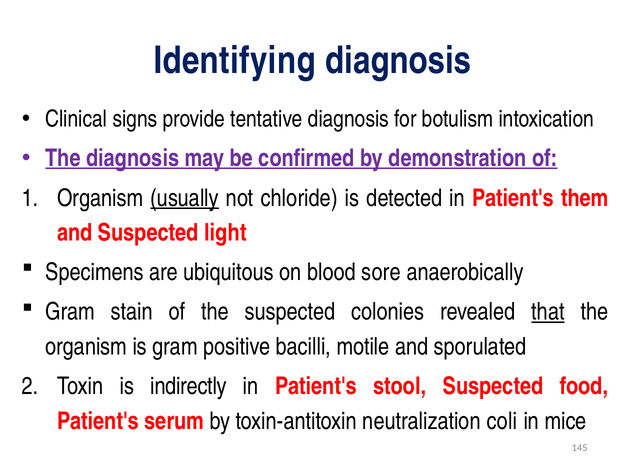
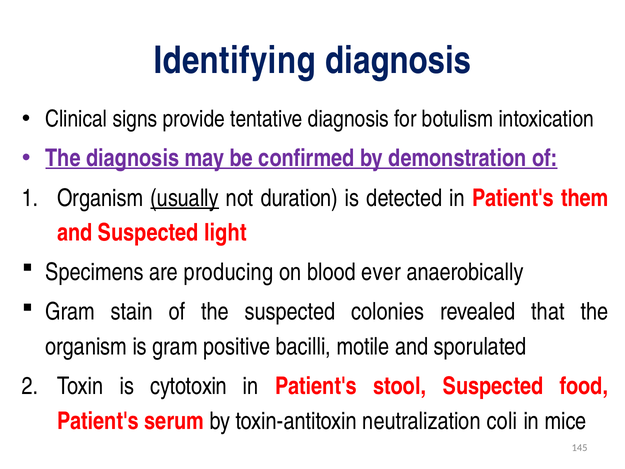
chloride: chloride -> duration (299, 198)
ubiquitous: ubiquitous -> producing (228, 272)
sore: sore -> ever (381, 272)
that underline: present -> none (548, 312)
indirectly: indirectly -> cytotoxin (189, 386)
